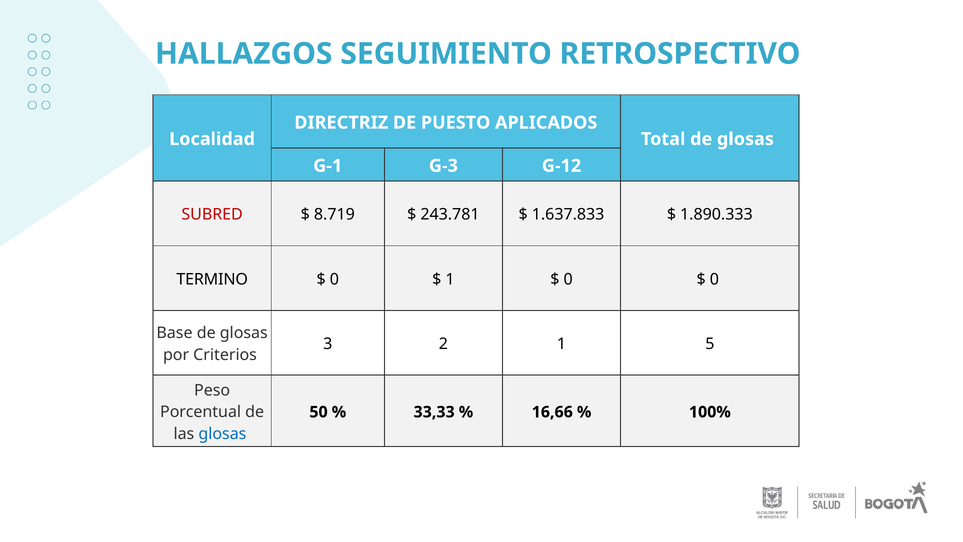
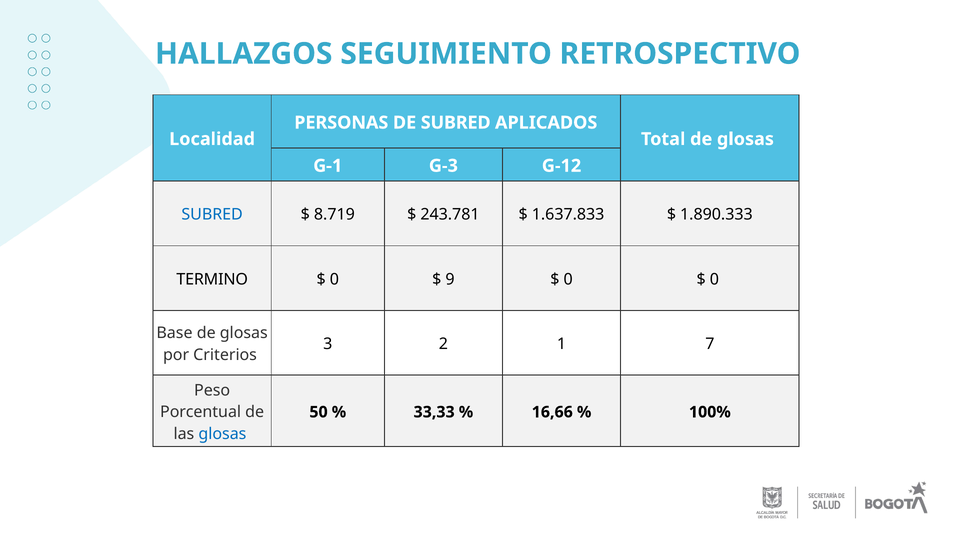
DIRECTRIZ: DIRECTRIZ -> PERSONAS (341, 123)
DE PUESTO: PUESTO -> SUBRED (456, 123)
SUBRED colour: red -> blue (212, 214)
1: 1 -> 9 (450, 279)
5: 5 -> 7 (710, 344)
